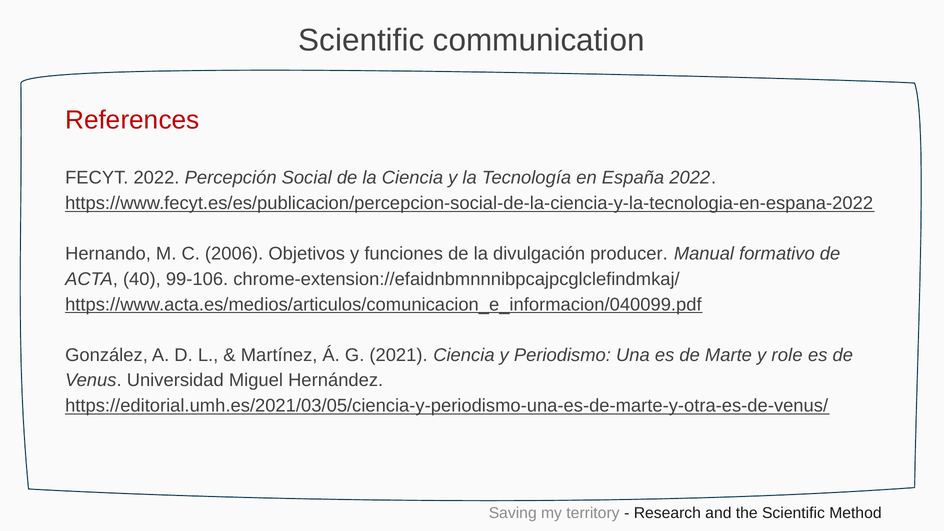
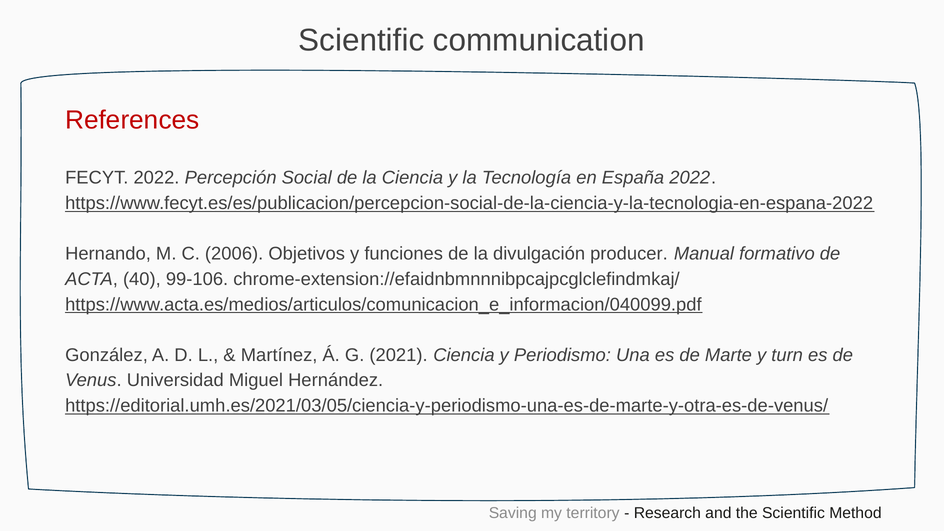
role: role -> turn (787, 355)
